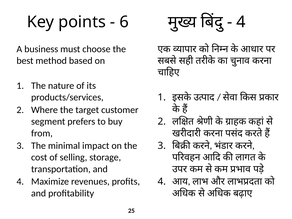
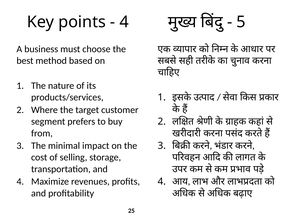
6: 6 -> 4 (124, 22)
4: 4 -> 5 (241, 22)
